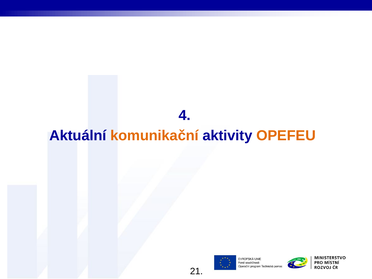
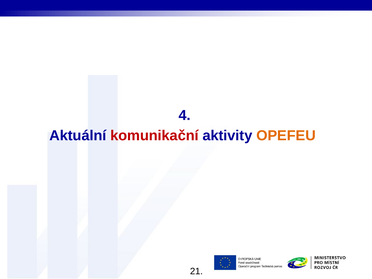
komunikační colour: orange -> red (154, 136)
